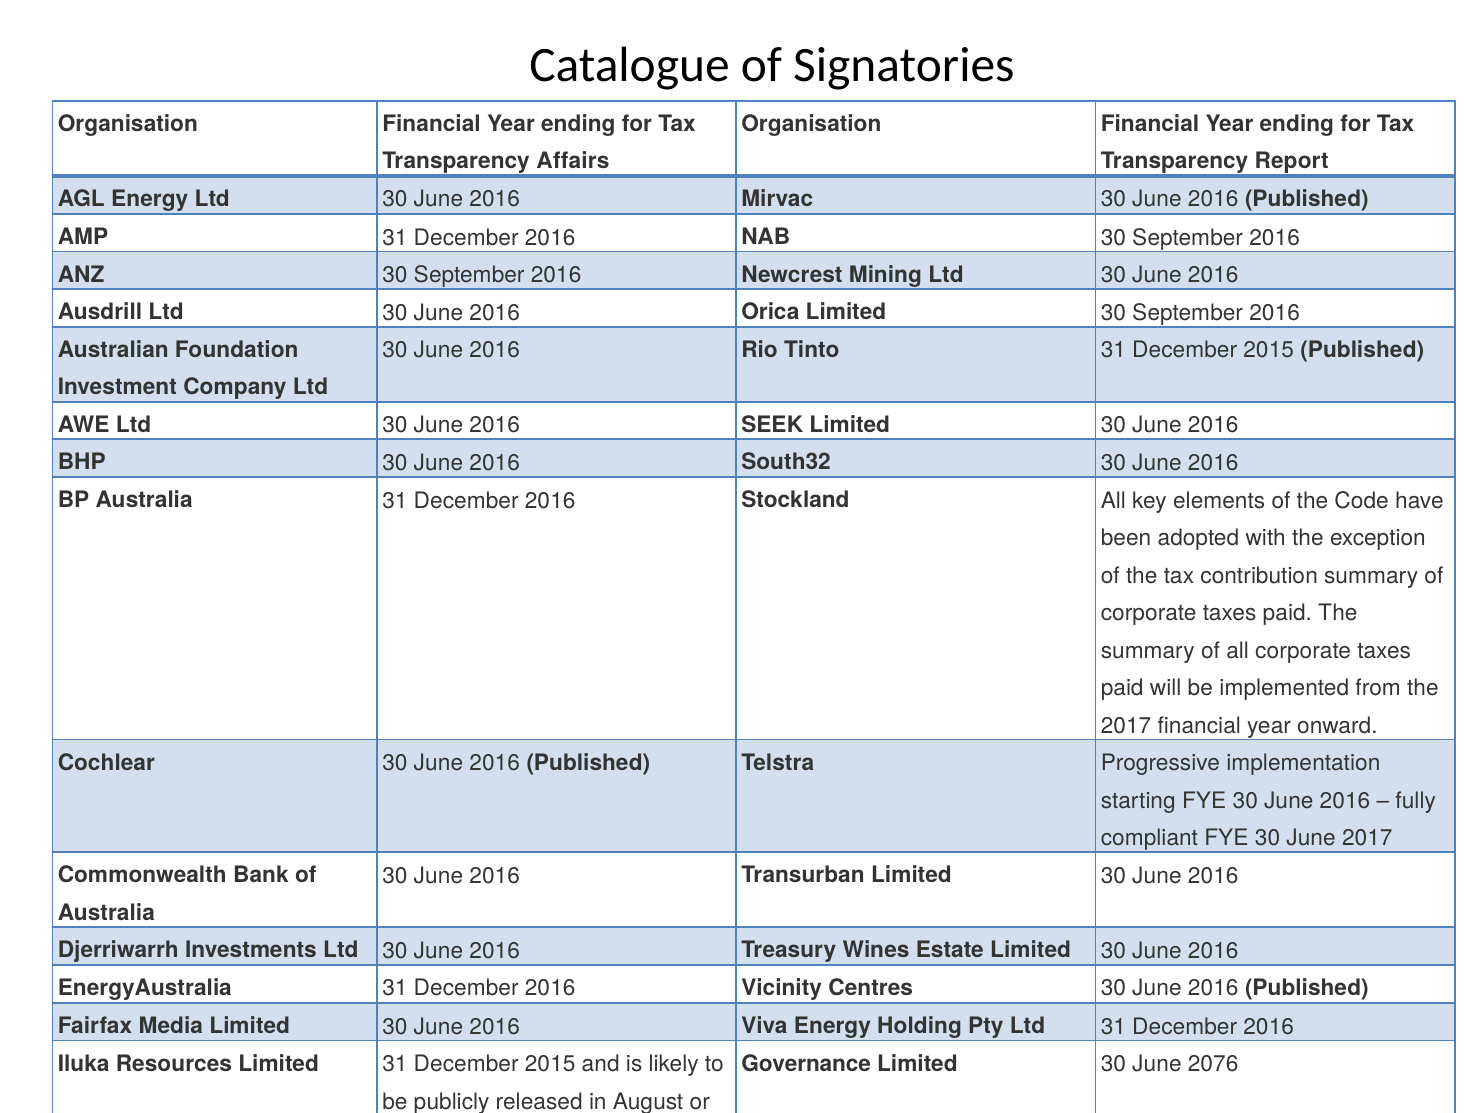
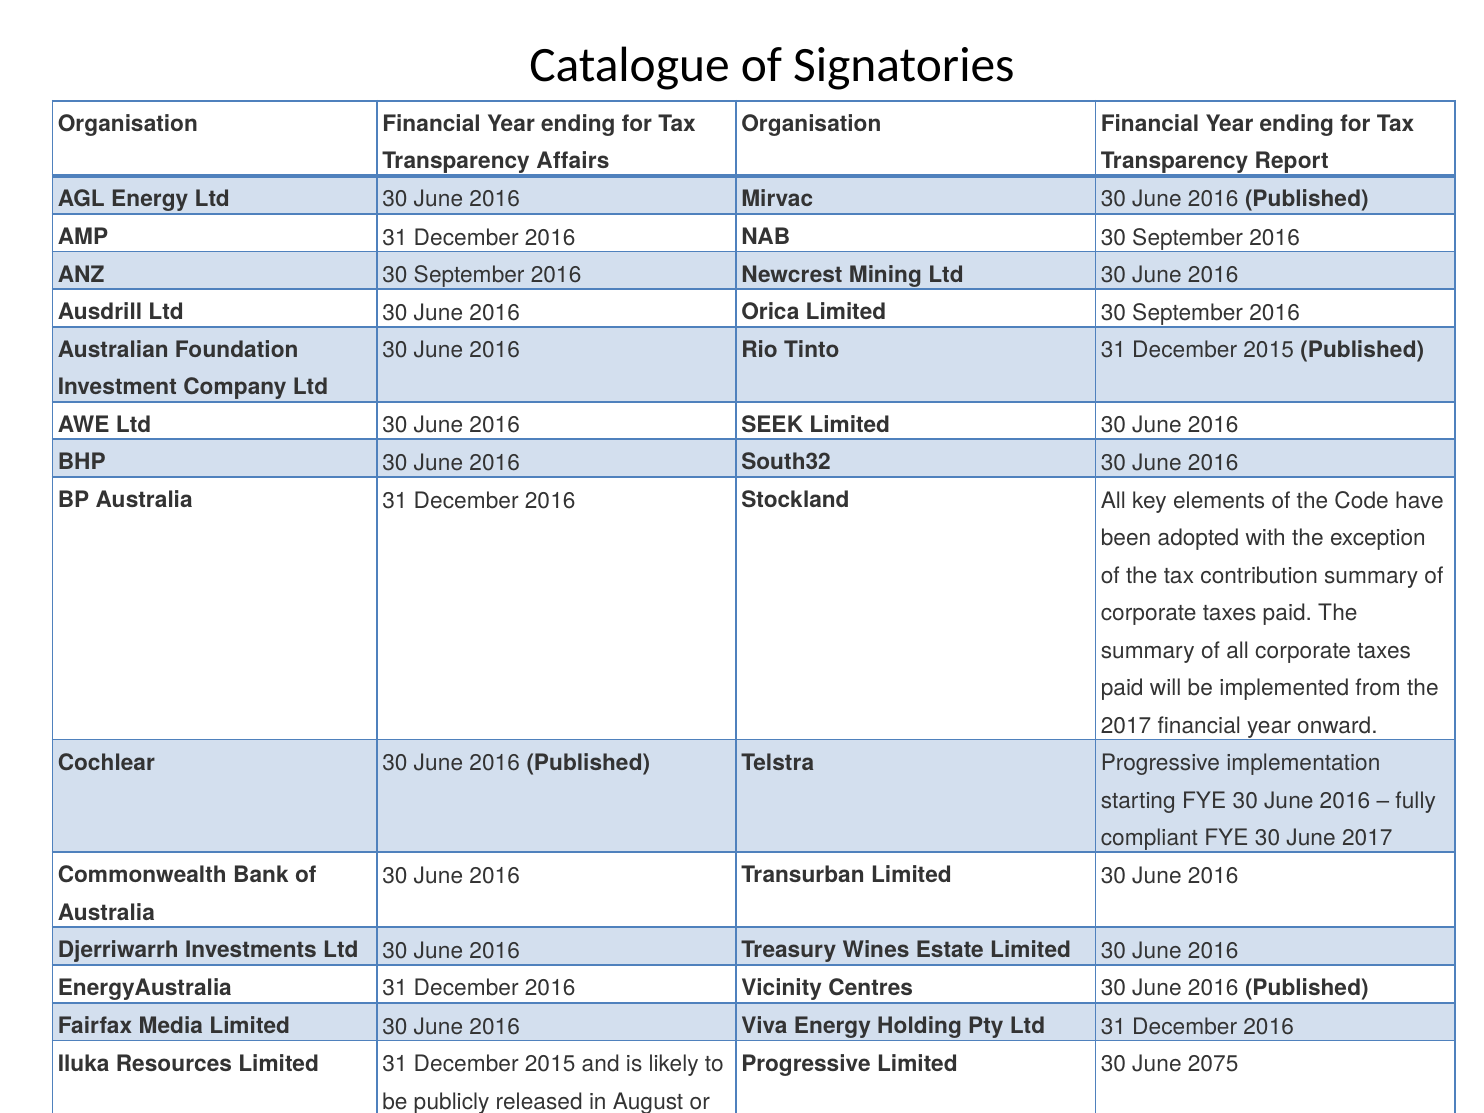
Governance: Governance -> Progressive (806, 1064)
2076: 2076 -> 2075 (1213, 1064)
